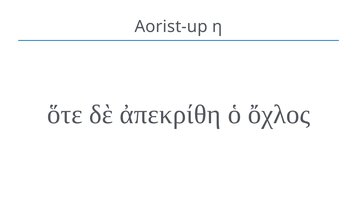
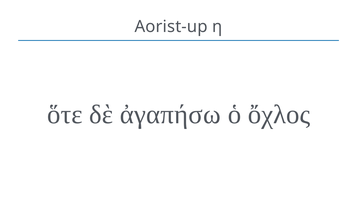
ἀπεκρίθη: ἀπεκρίθη -> ἀγαπήσω (170, 114)
